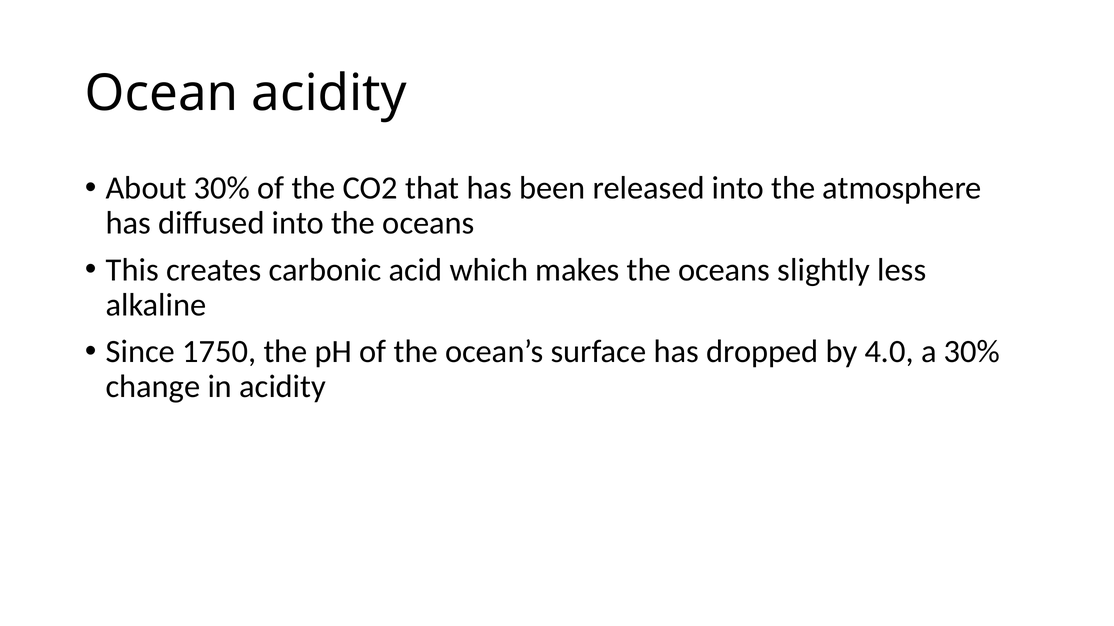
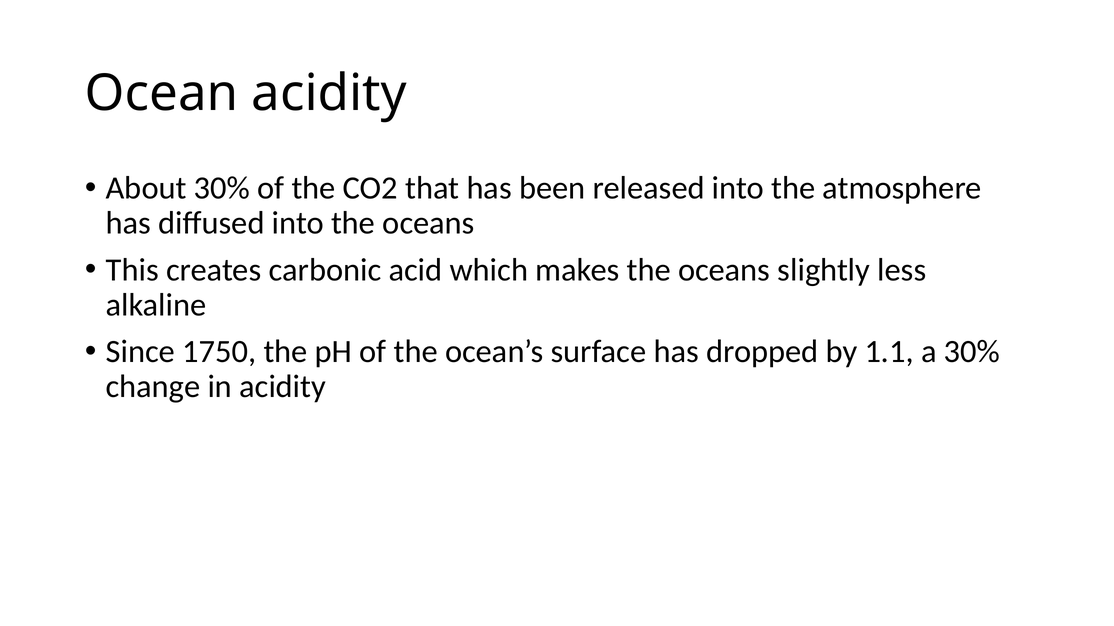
4.0: 4.0 -> 1.1 (889, 352)
